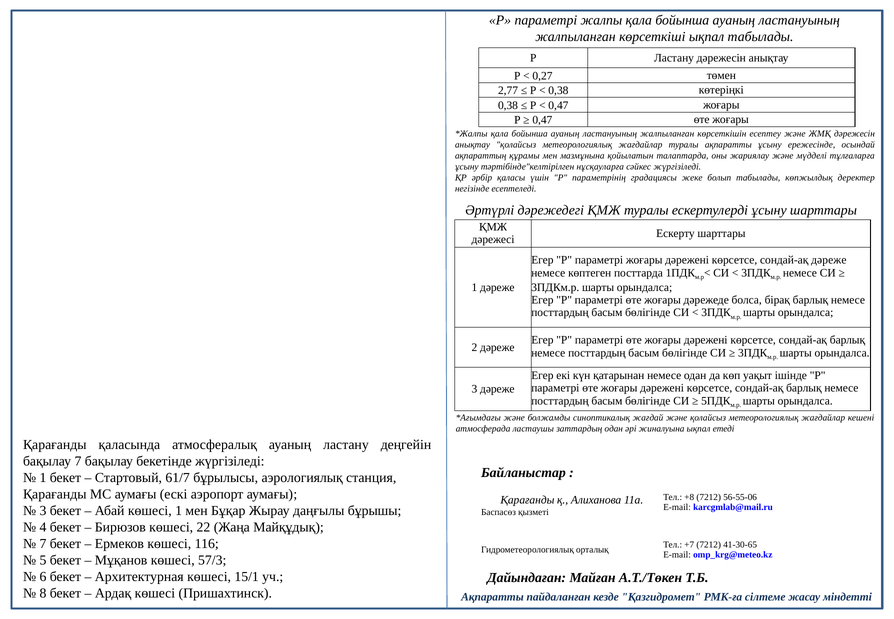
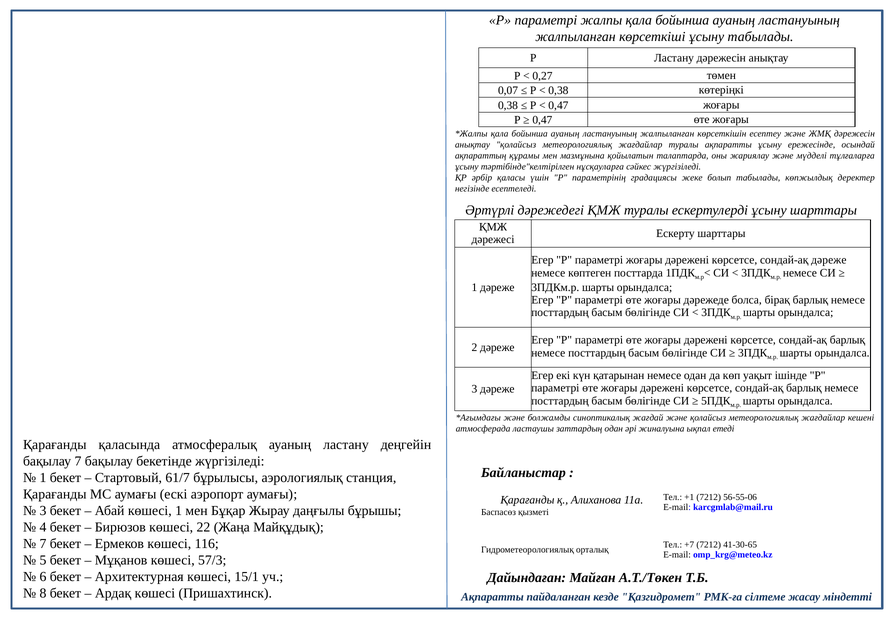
көрсеткіші ықпал: ықпал -> ұсыну (707, 37)
2,77: 2,77 -> 0,07 (508, 90)
+8: +8 -> +1 (689, 497)
